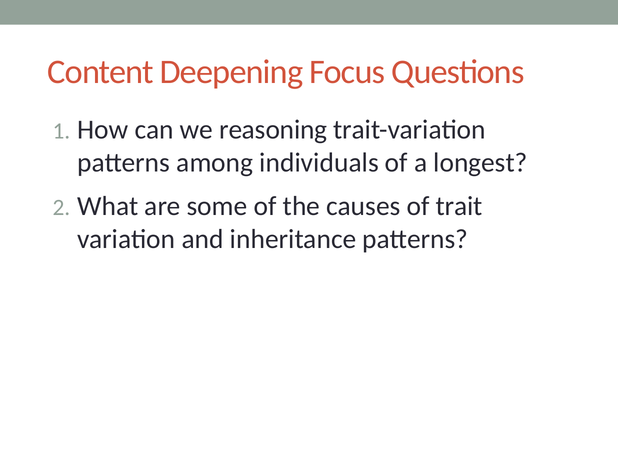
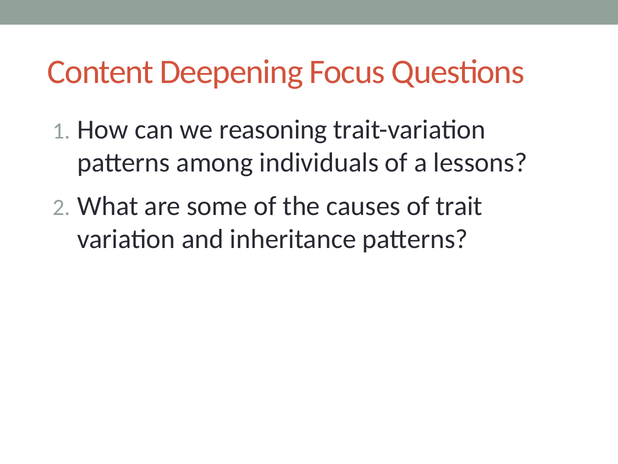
longest: longest -> lessons (480, 163)
